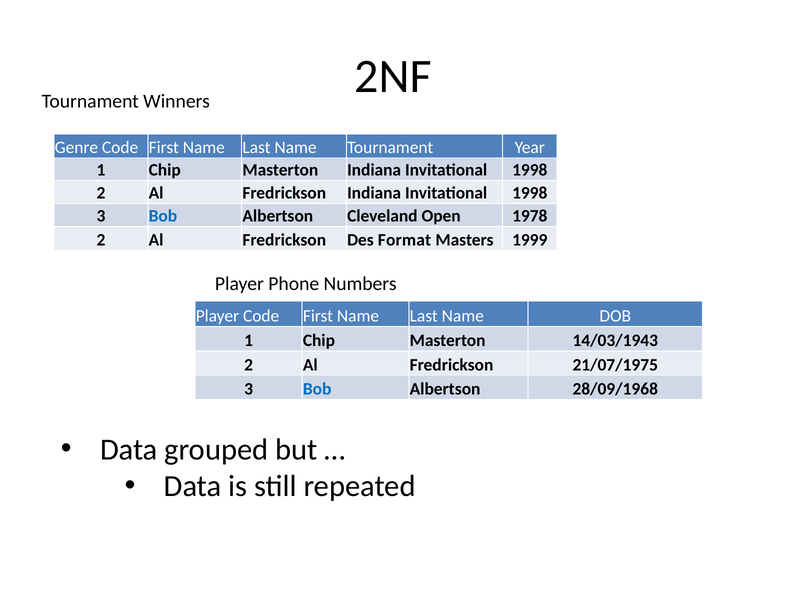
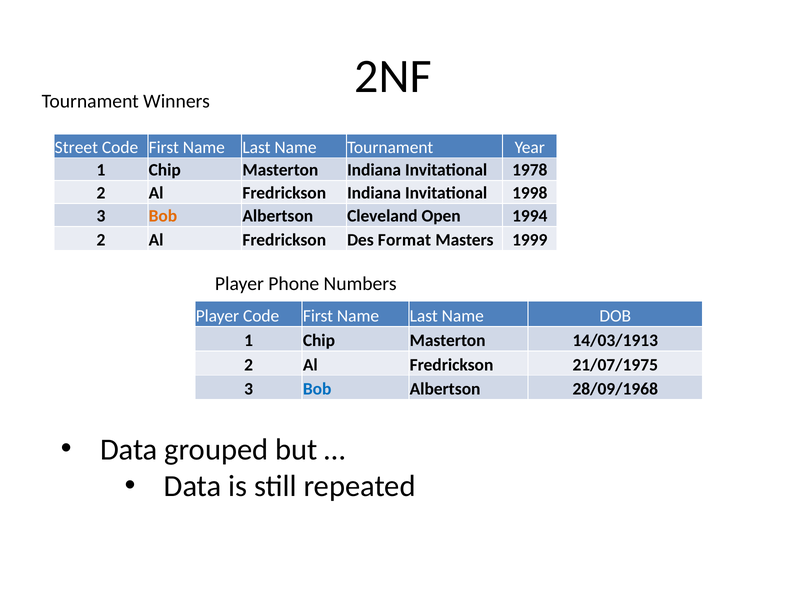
Genre: Genre -> Street (76, 147)
Masterton Indiana Invitational 1998: 1998 -> 1978 (530, 170)
Bob colour: blue -> orange (163, 216)
1978: 1978 -> 1994 (530, 216)
14/03/1943: 14/03/1943 -> 14/03/1913 (615, 340)
